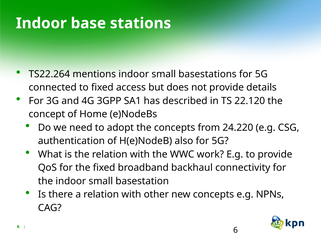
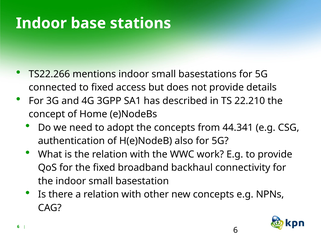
TS22.264: TS22.264 -> TS22.266 (49, 74)
22.120: 22.120 -> 22.210 (250, 101)
24.220: 24.220 -> 44.341 (238, 127)
